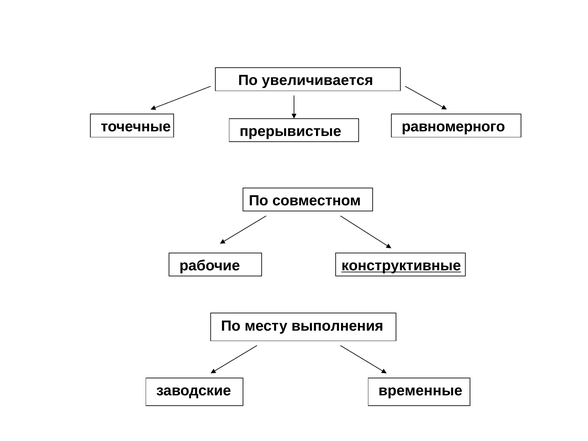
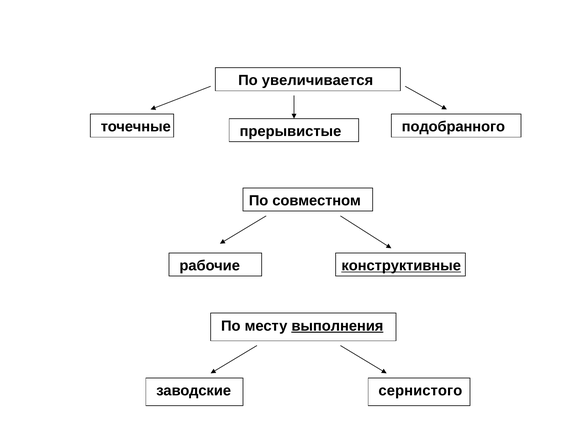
равномерного: равномерного -> подобранного (453, 127)
выполнения underline: none -> present (337, 326)
временные: временные -> сернистого (420, 391)
